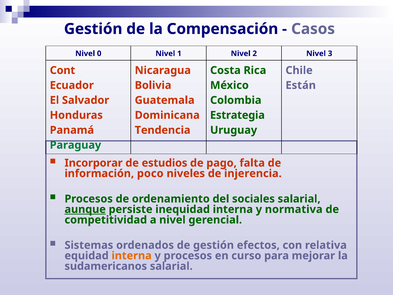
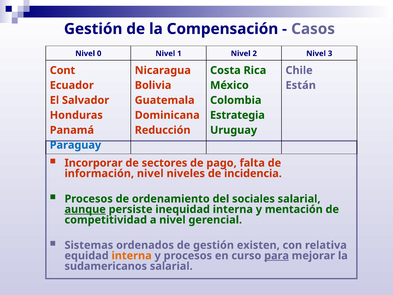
Tendencia: Tendencia -> Reducción (163, 130)
Paraguay colour: green -> blue (75, 145)
estudios: estudios -> sectores (164, 163)
información poco: poco -> nivel (150, 173)
injerencia: injerencia -> incidencia (253, 173)
normativa: normativa -> mentación (294, 209)
efectos: efectos -> existen (258, 245)
para underline: none -> present (277, 255)
